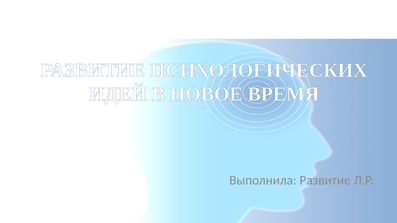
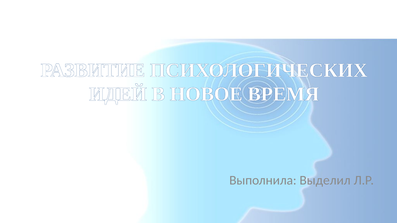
Выполнила Развитие: Развитие -> Выделил (325, 181)
